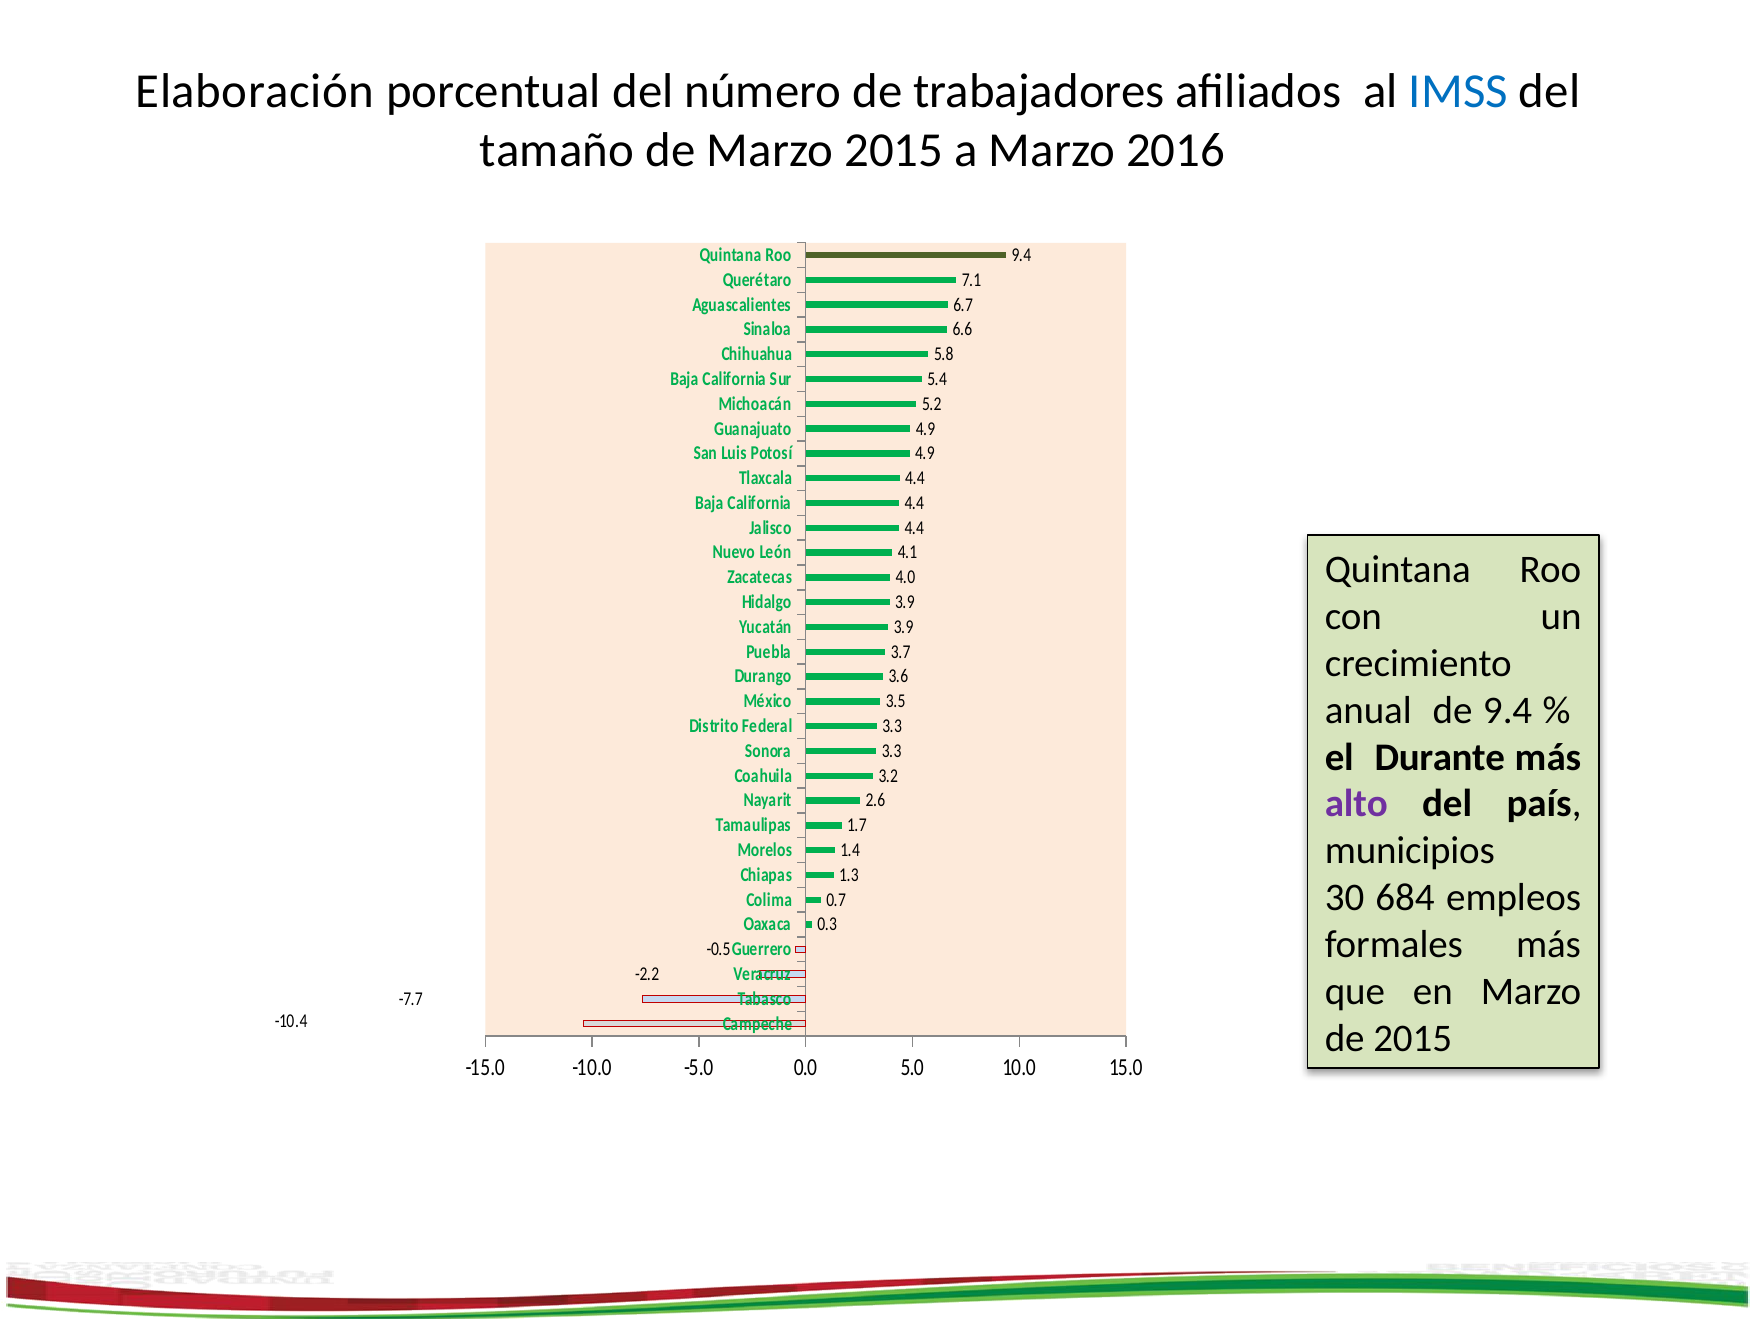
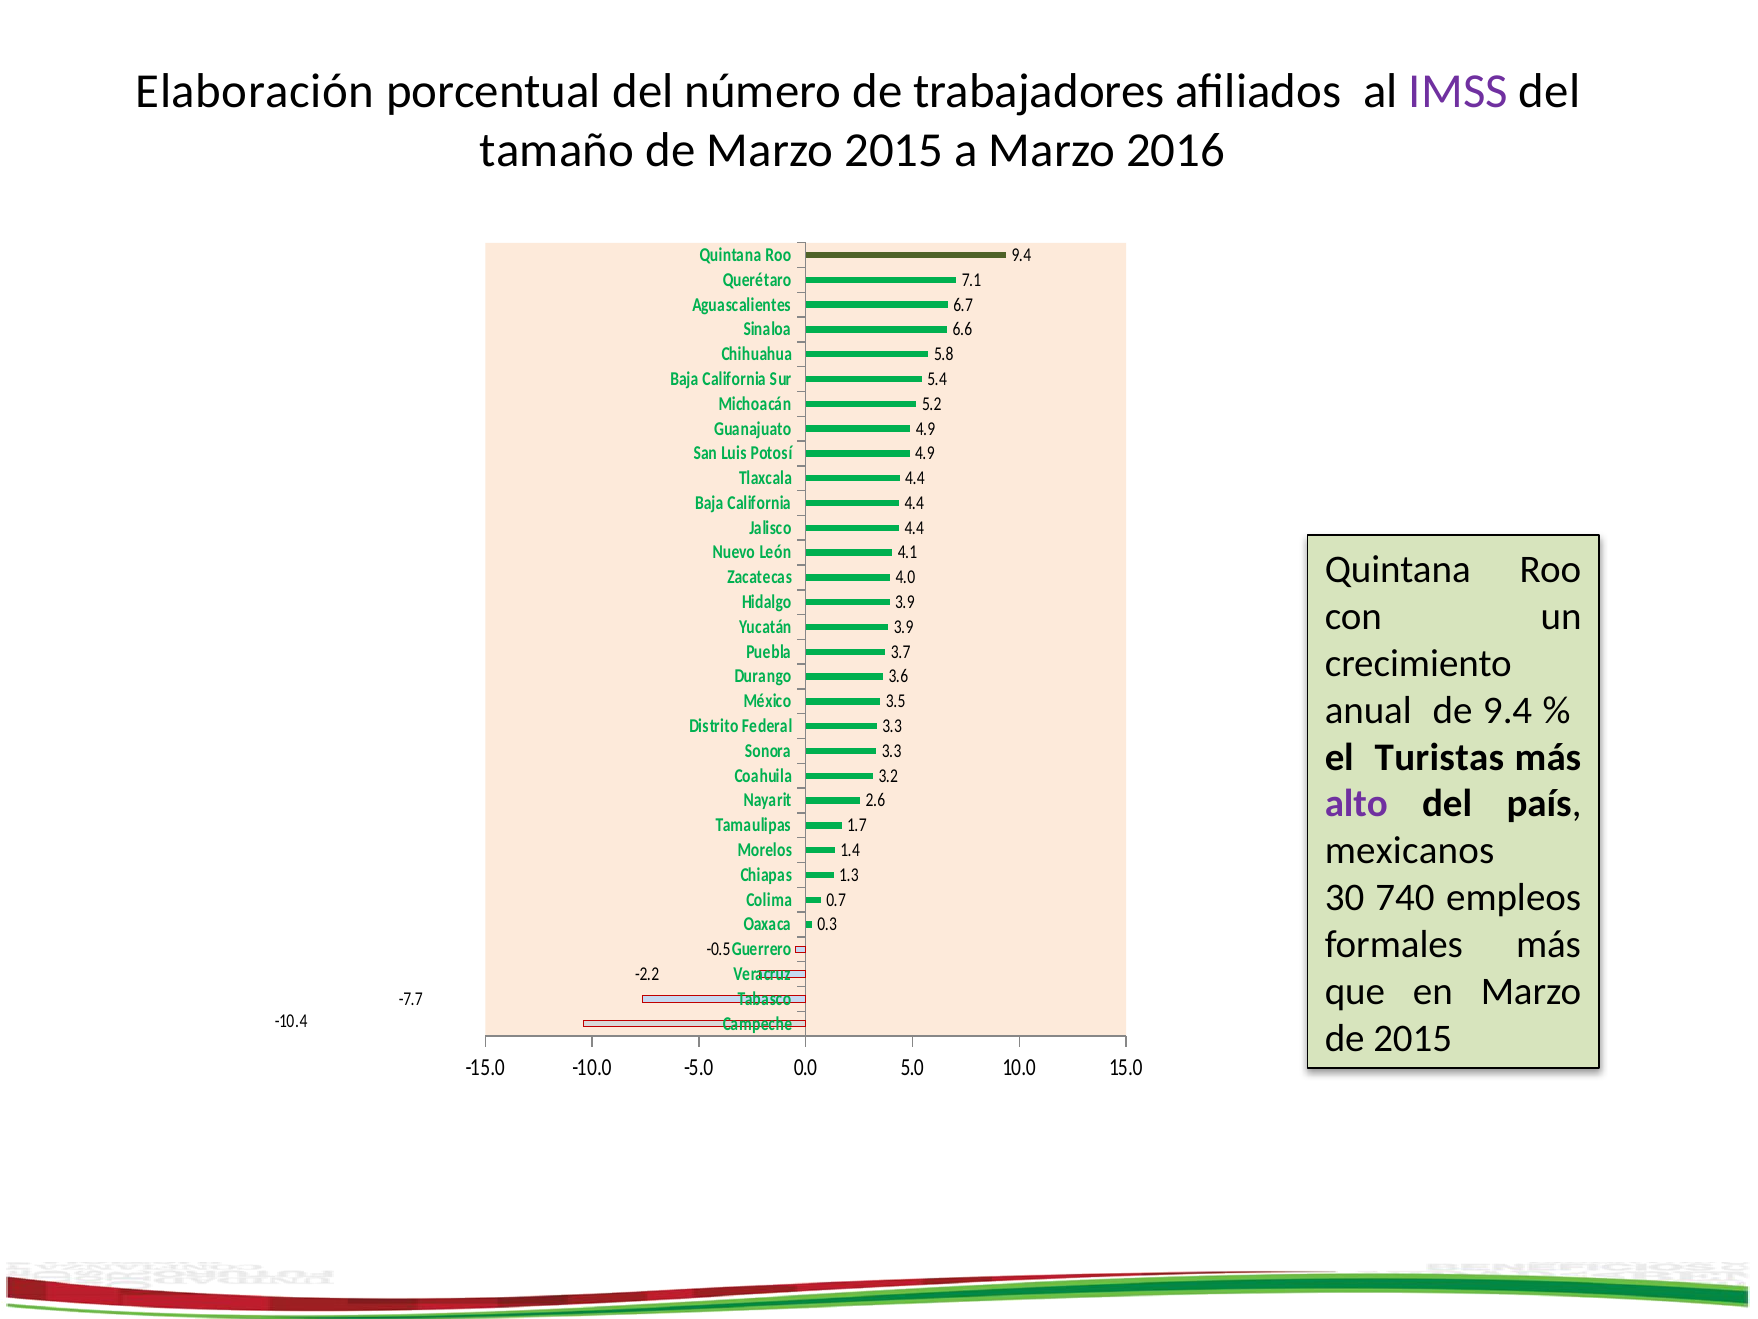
IMSS colour: blue -> purple (1458, 91)
Durante: Durante -> Turistas (1439, 757)
municipios: municipios -> mexicanos (1410, 851)
684: 684 -> 740 (1405, 897)
